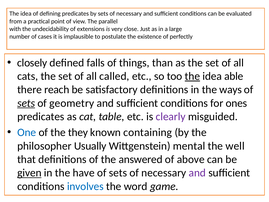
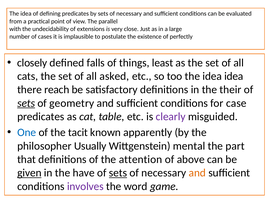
than: than -> least (163, 63)
called: called -> asked (114, 76)
the underline: present -> none (192, 76)
idea able: able -> idea (234, 76)
ways: ways -> their (230, 90)
ones: ones -> case (236, 103)
they: they -> tacit (78, 132)
containing: containing -> apparently (148, 132)
well: well -> part (235, 146)
answered: answered -> attention (140, 159)
sets underline: none -> present (118, 173)
and colour: purple -> orange (197, 173)
involves colour: blue -> purple (85, 186)
